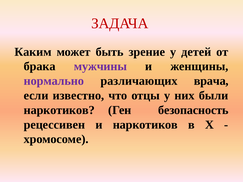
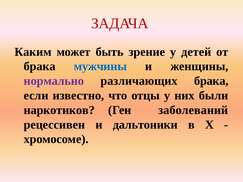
мужчины colour: purple -> blue (100, 66)
различающих врача: врача -> брака (211, 81)
безопасность: безопасность -> заболеваний (193, 110)
и наркотиков: наркотиков -> дальтоники (145, 125)
